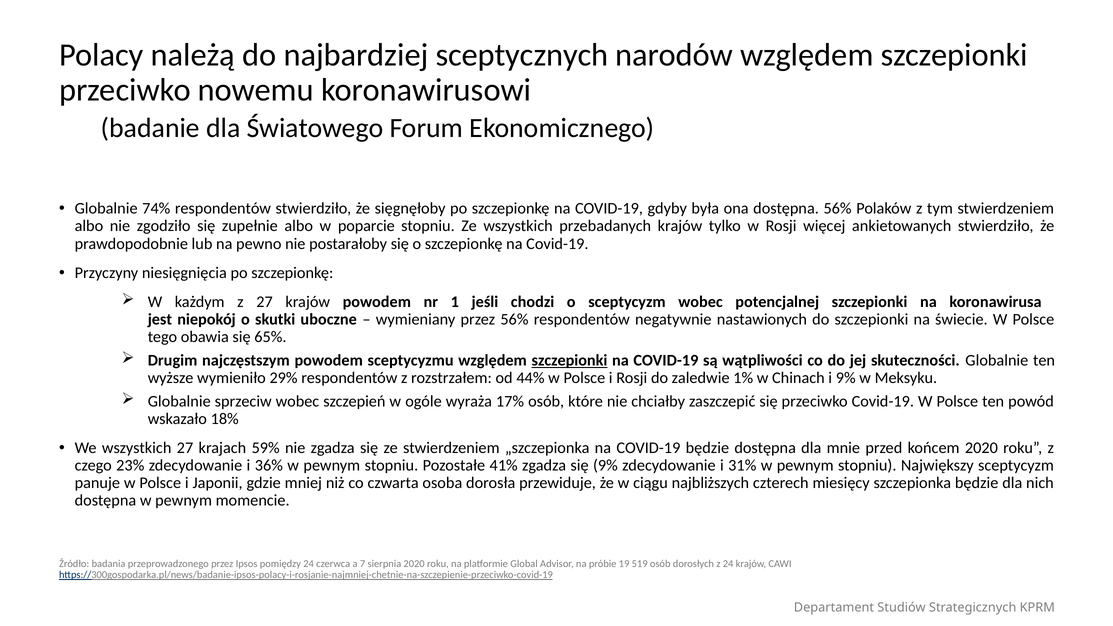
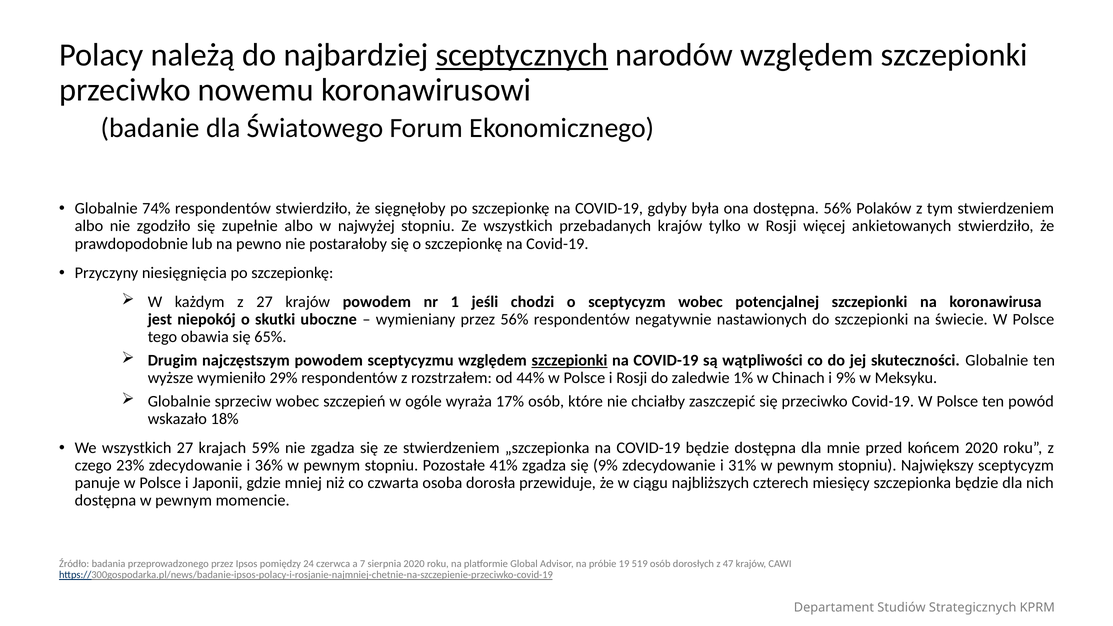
sceptycznych underline: none -> present (522, 55)
poparcie: poparcie -> najwyżej (366, 226)
z 24: 24 -> 47 (728, 564)
